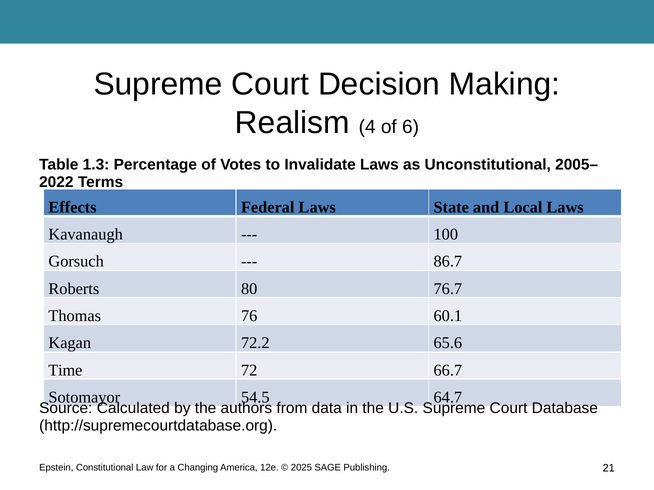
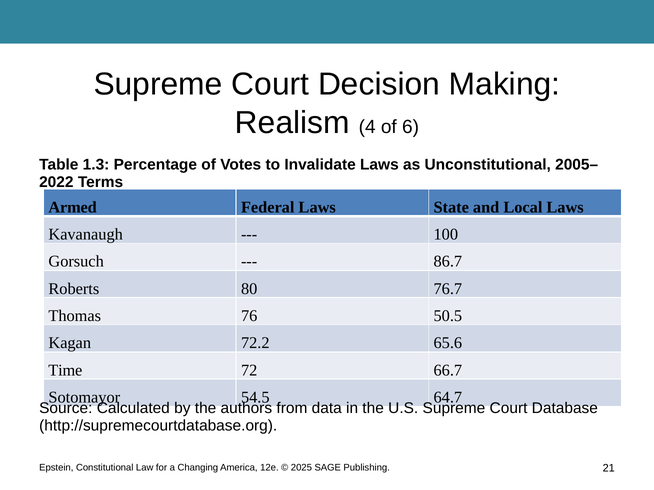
Effects: Effects -> Armed (73, 208)
60.1: 60.1 -> 50.5 (448, 316)
